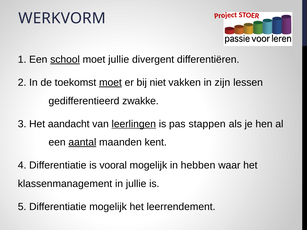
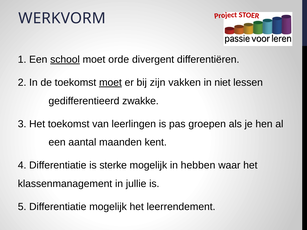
moet jullie: jullie -> orde (119, 60)
niet: niet -> zijn (158, 83)
zijn: zijn -> niet (223, 83)
Het aandacht: aandacht -> toekomst (69, 124)
leerlingen underline: present -> none (134, 124)
stappen: stappen -> groepen (207, 124)
aantal underline: present -> none (82, 142)
vooral: vooral -> sterke (113, 165)
